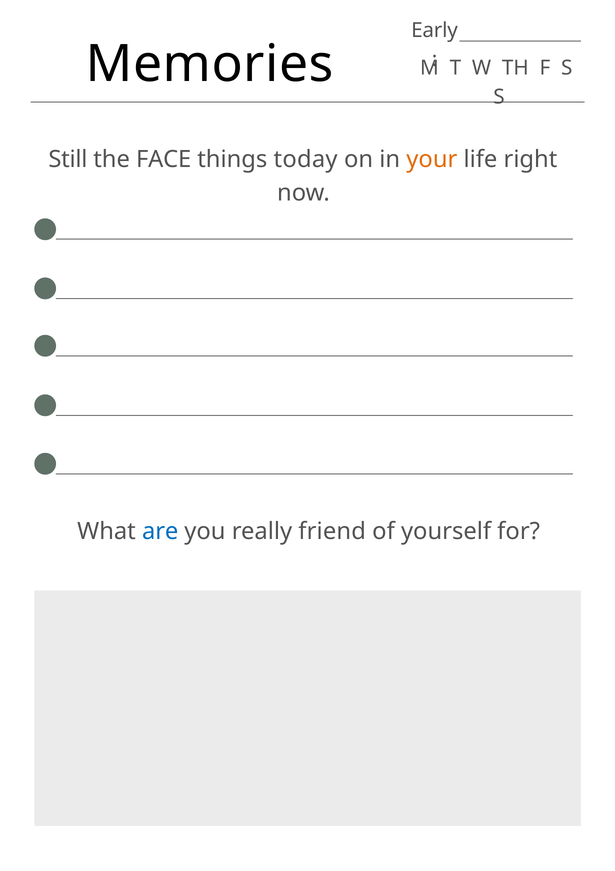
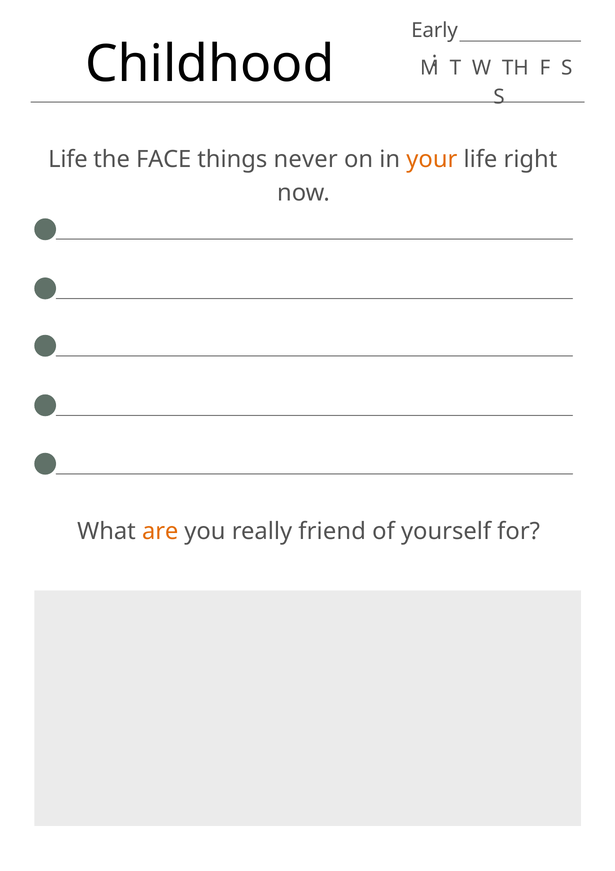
Memories: Memories -> Childhood (210, 64)
Still: Still -> Life (68, 160)
today: today -> never (306, 160)
are colour: blue -> orange (160, 531)
